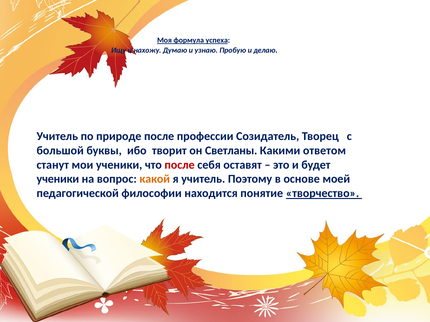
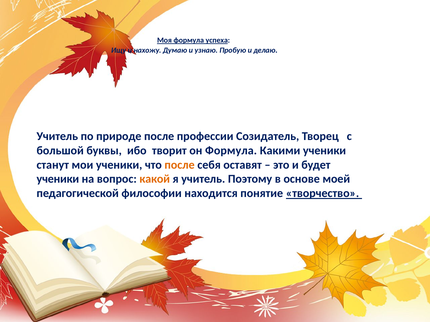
он Светланы: Светланы -> Формула (231, 151)
Какими ответом: ответом -> ученики (325, 151)
после colour: red -> orange (180, 165)
